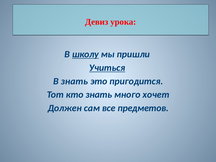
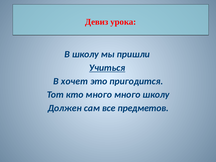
школу underline: present -> none (85, 54)
В знать: знать -> хочет (74, 81)
кто знать: знать -> много (99, 95)
много хочет: хочет -> школу (156, 95)
